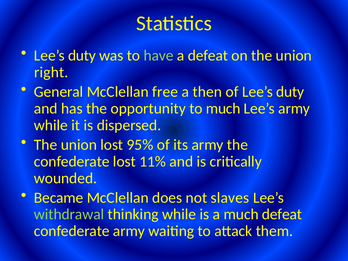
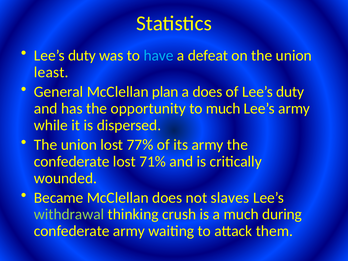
have colour: light green -> light blue (159, 56)
right: right -> least (51, 72)
free: free -> plan (165, 92)
a then: then -> does (207, 92)
95%: 95% -> 77% (140, 145)
11%: 11% -> 71% (153, 161)
thinking while: while -> crush (179, 214)
much defeat: defeat -> during (282, 214)
